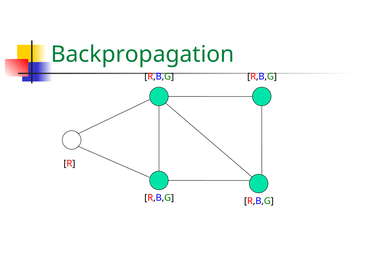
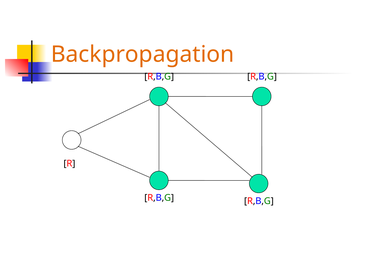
Backpropagation colour: green -> orange (143, 55)
